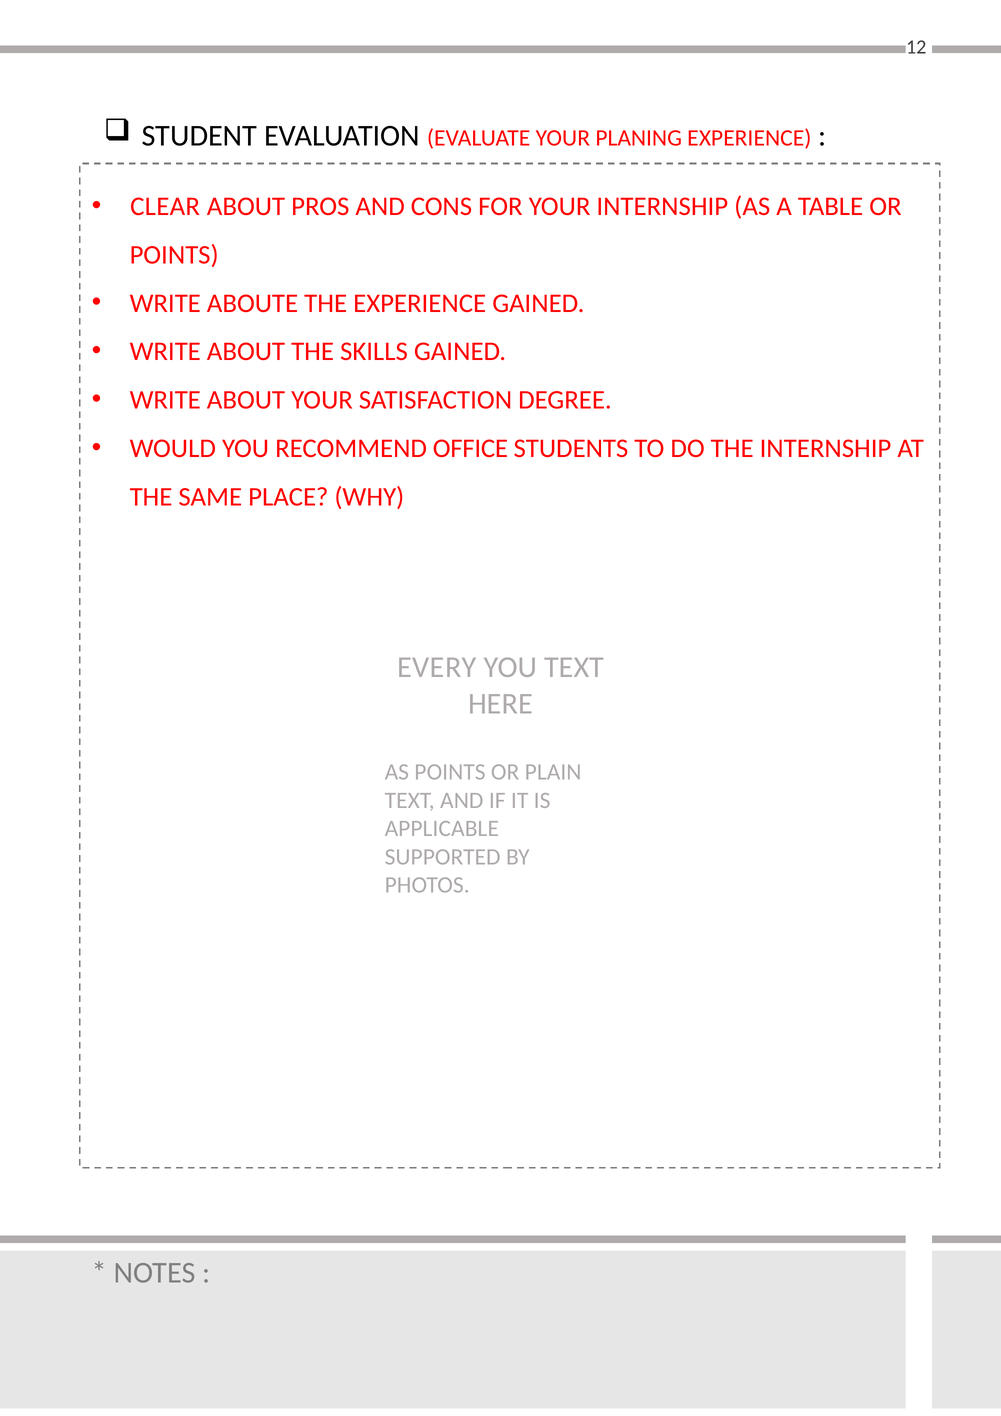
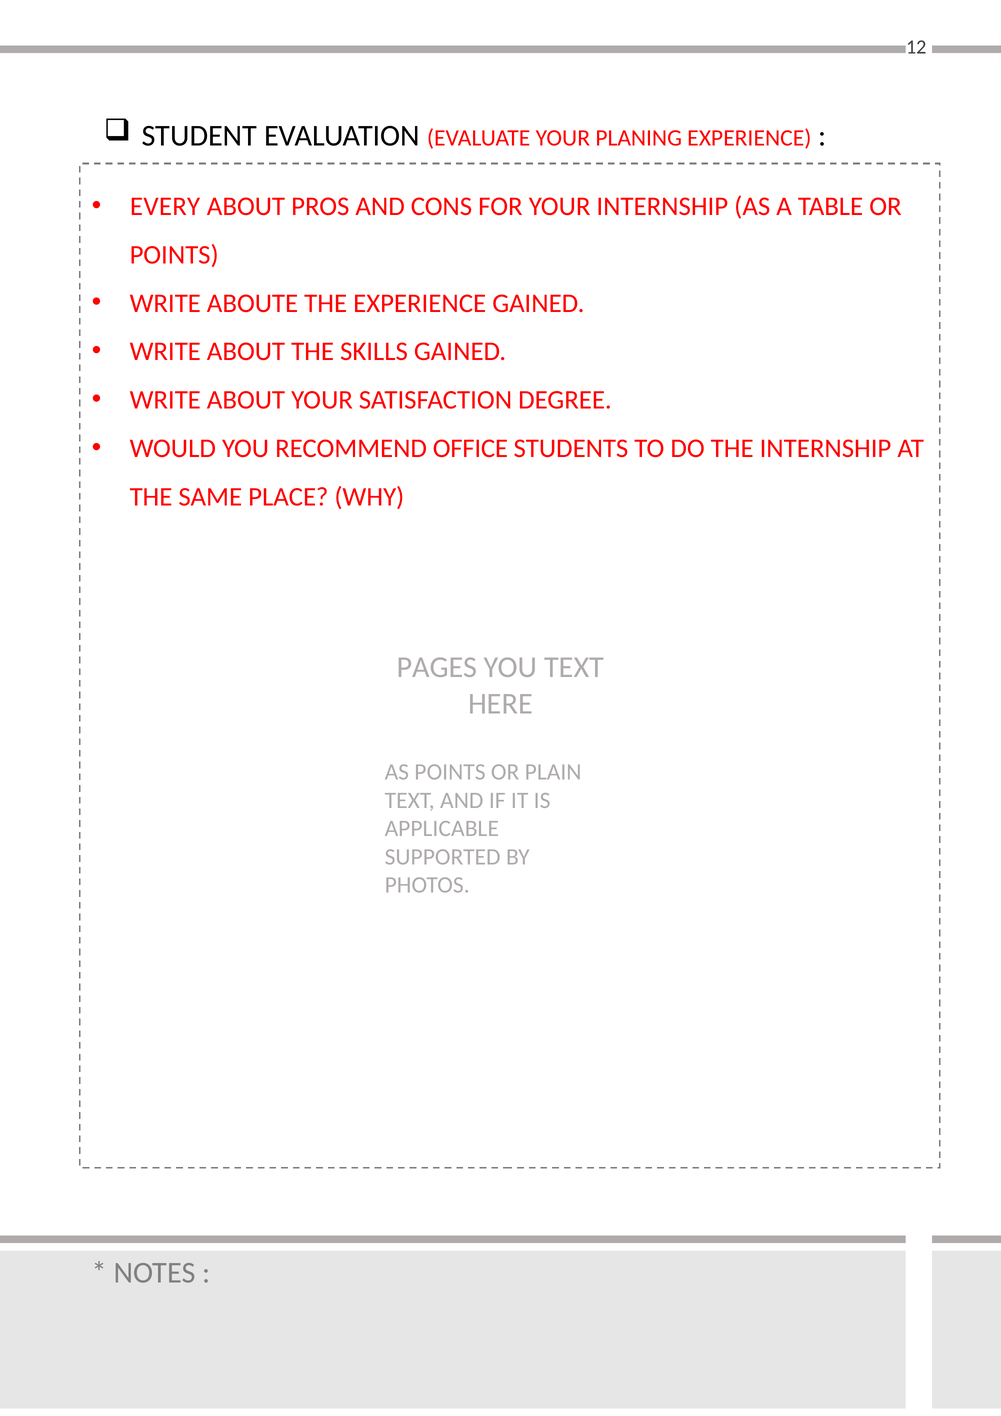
CLEAR: CLEAR -> EVERY (165, 206)
EVERY: EVERY -> PAGES (437, 667)
